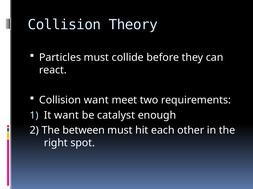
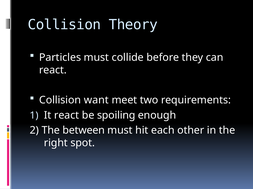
It want: want -> react (67, 116)
catalyst: catalyst -> spoiling (116, 116)
